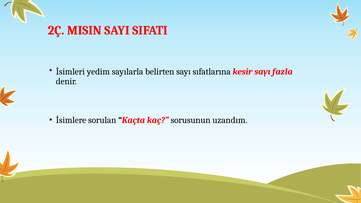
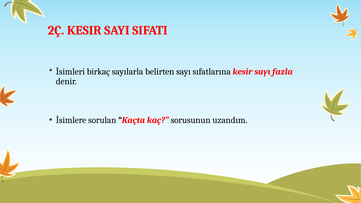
2Ç MISIN: MISIN -> KESIR (84, 31)
yedim: yedim -> birkaç (98, 72)
